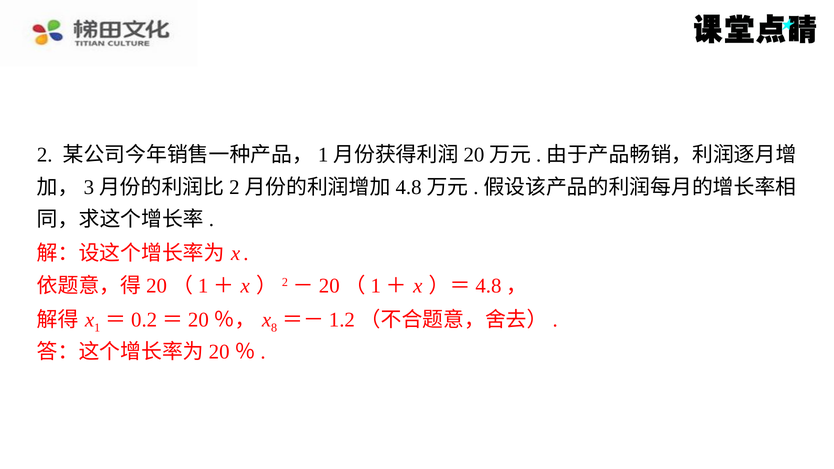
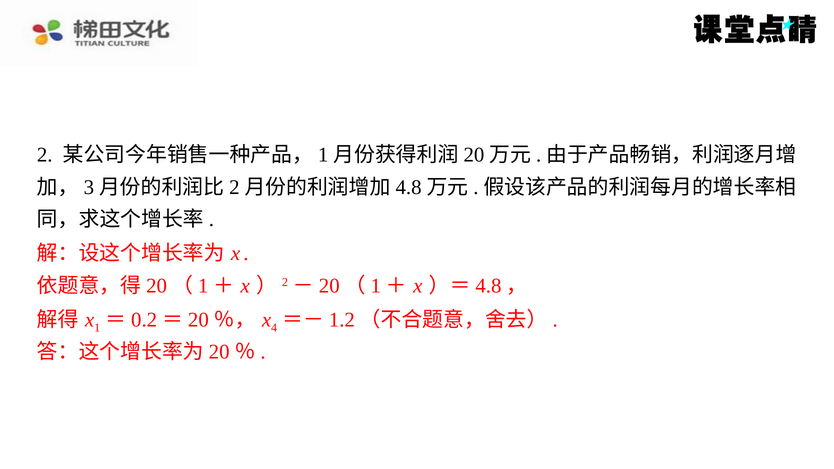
8: 8 -> 4 (274, 328)
